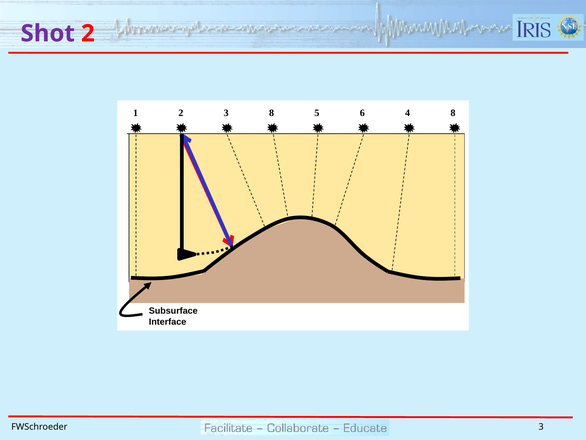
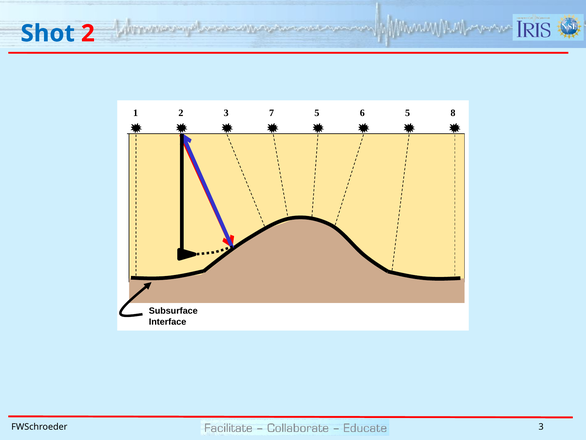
Shot colour: purple -> blue (48, 33)
3 8: 8 -> 7 (272, 113)
1 4: 4 -> 5 (408, 113)
